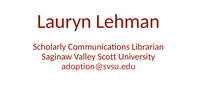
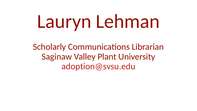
Scott: Scott -> Plant (107, 57)
